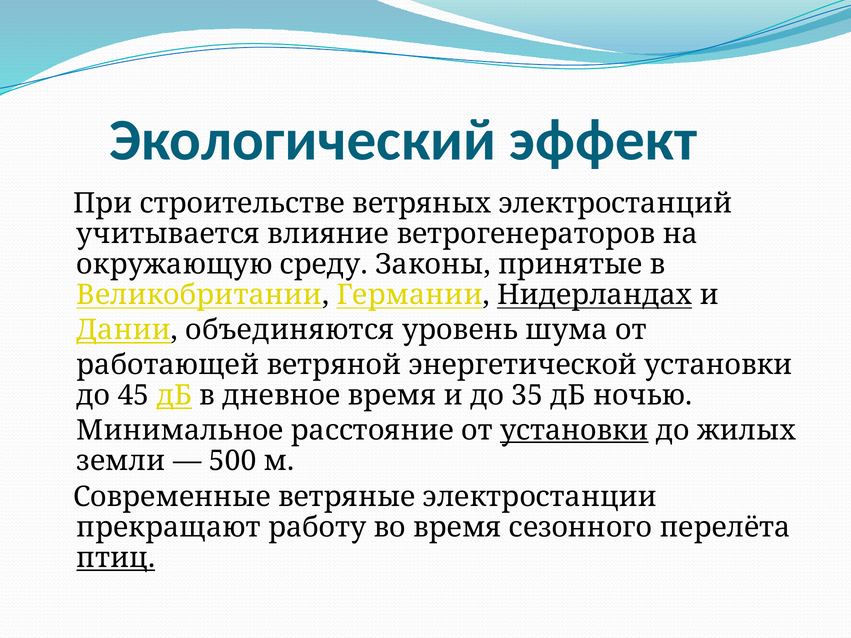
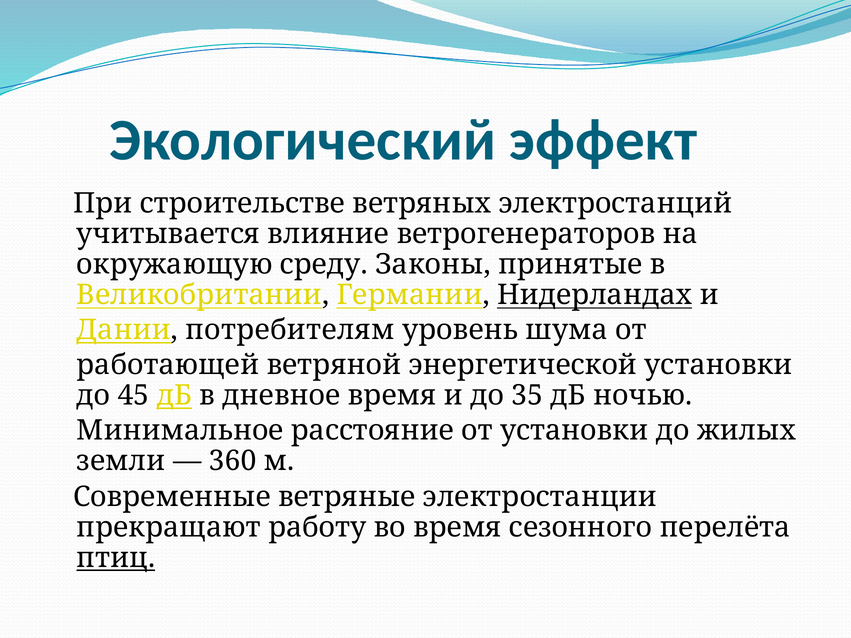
объединяются: объединяются -> потребителям (290, 330)
установки underline: present -> none (574, 430)
500: 500 -> 360 (233, 461)
